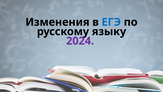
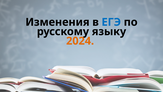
2024 colour: purple -> orange (80, 41)
